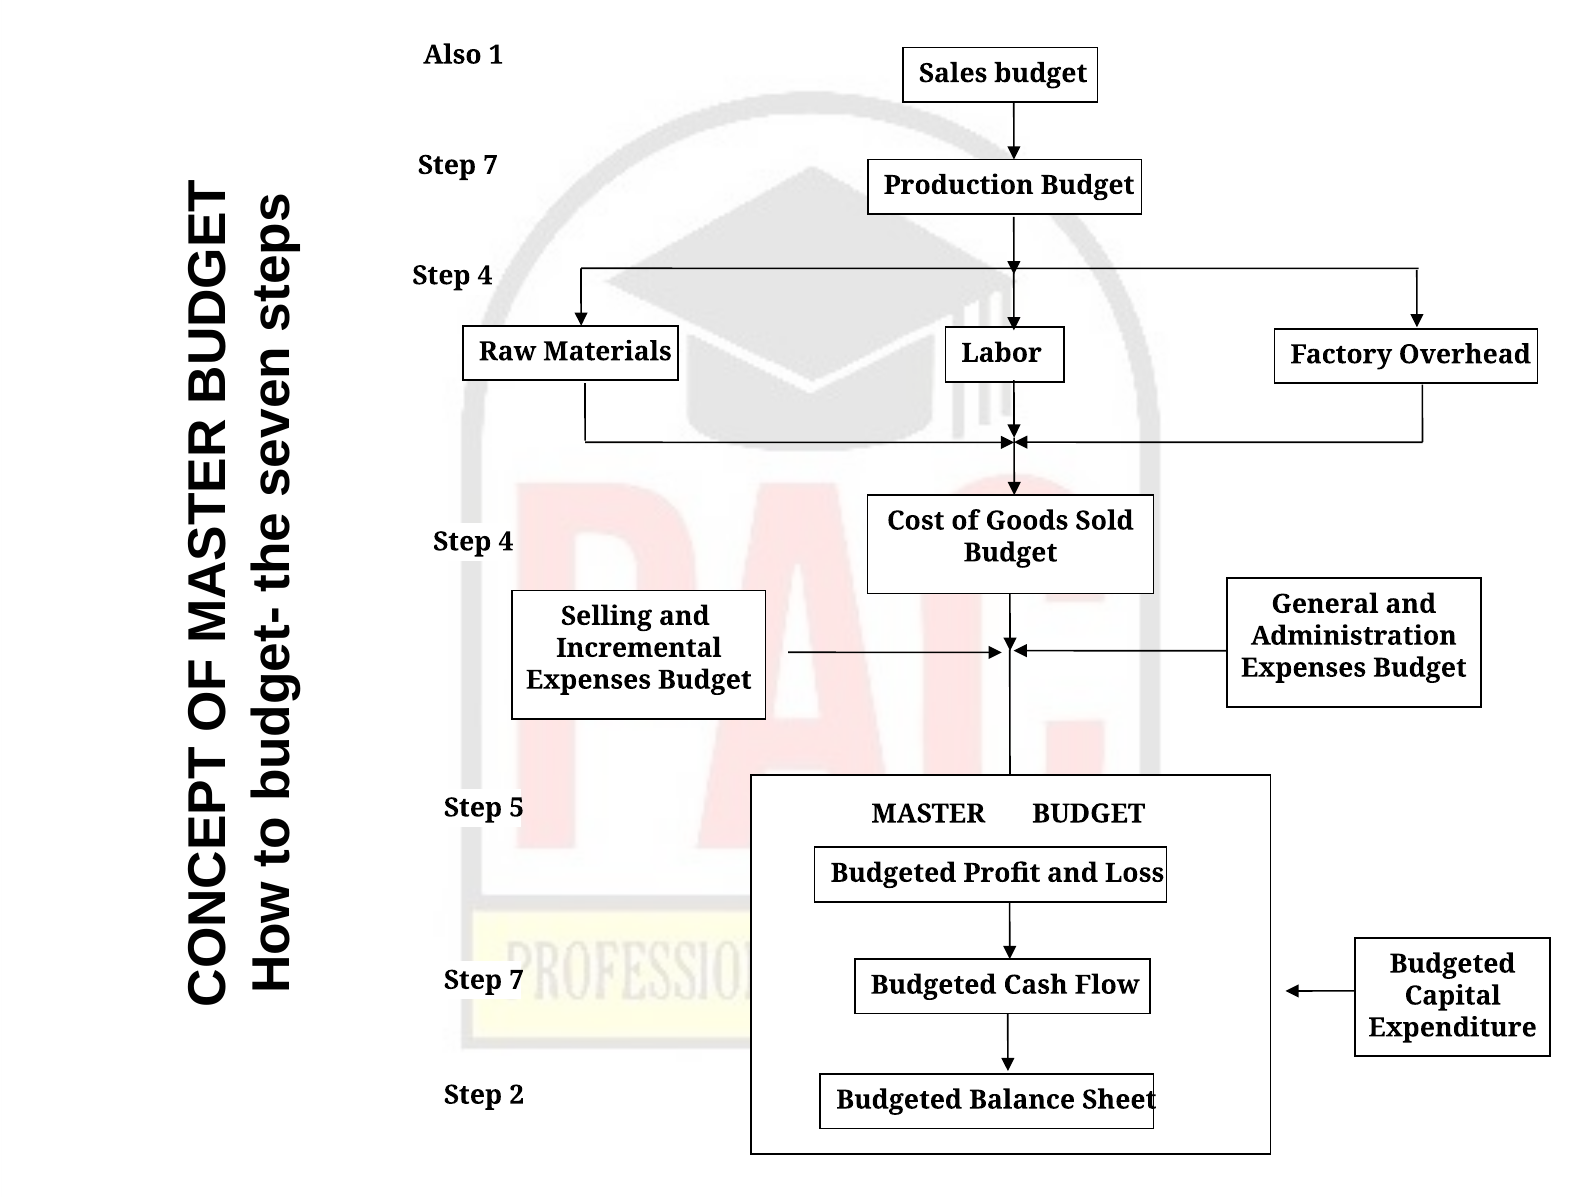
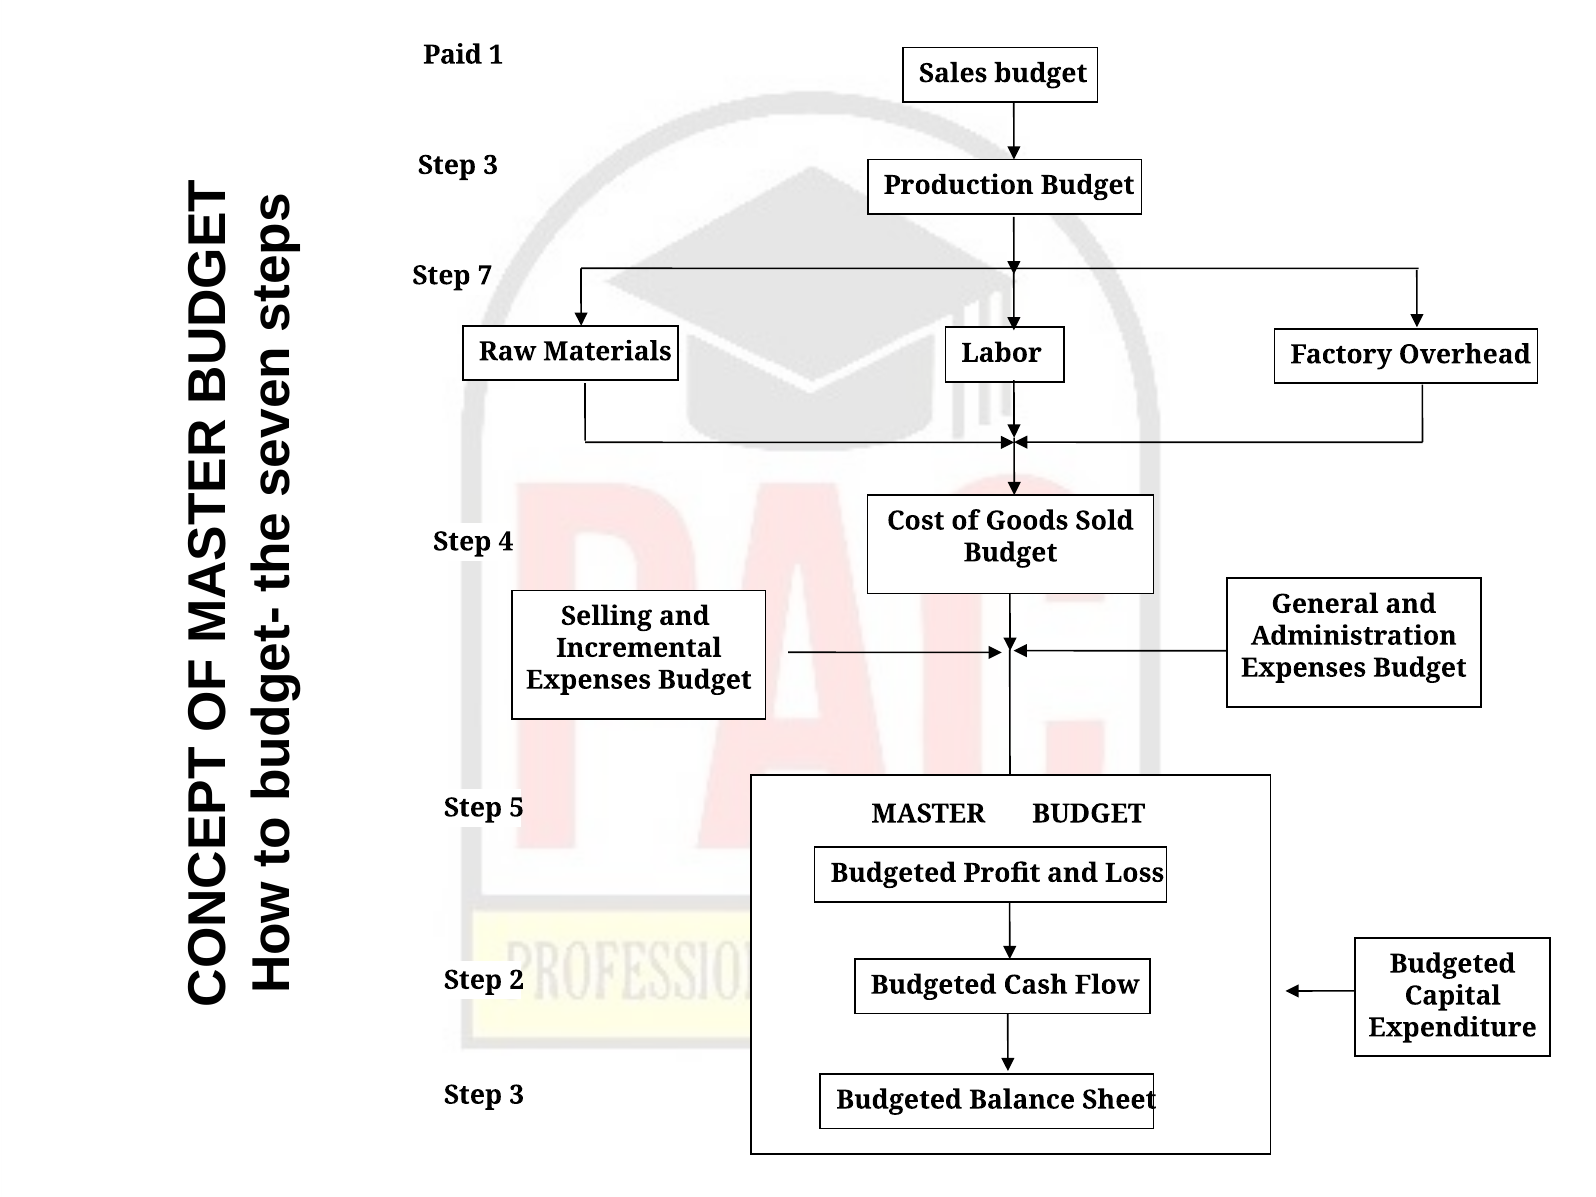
Also: Also -> Paid (453, 55)
7: 7 -> 3 (491, 165)
4: 4 -> 7 (485, 276)
7: 7 -> 2 (517, 980)
2: 2 -> 3 (517, 1095)
